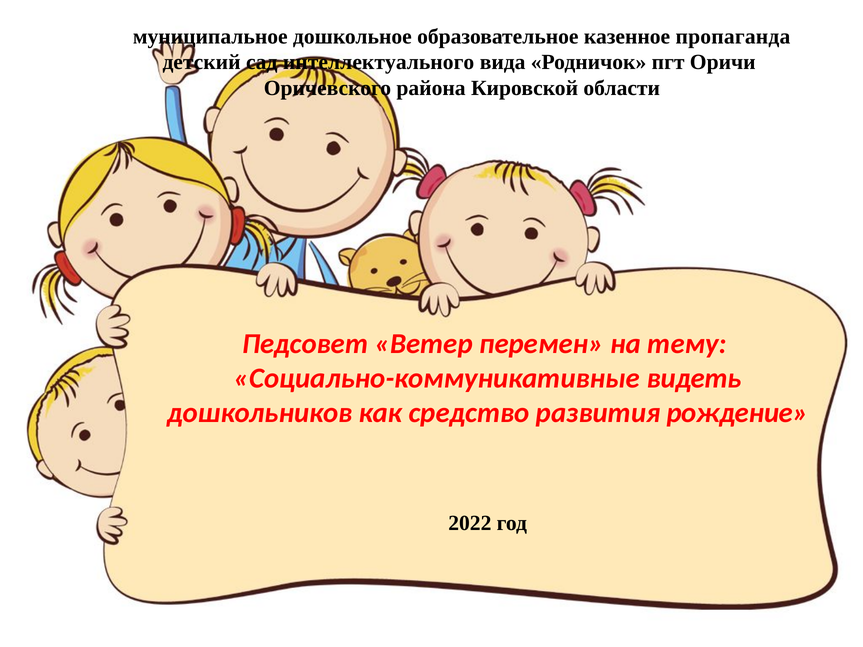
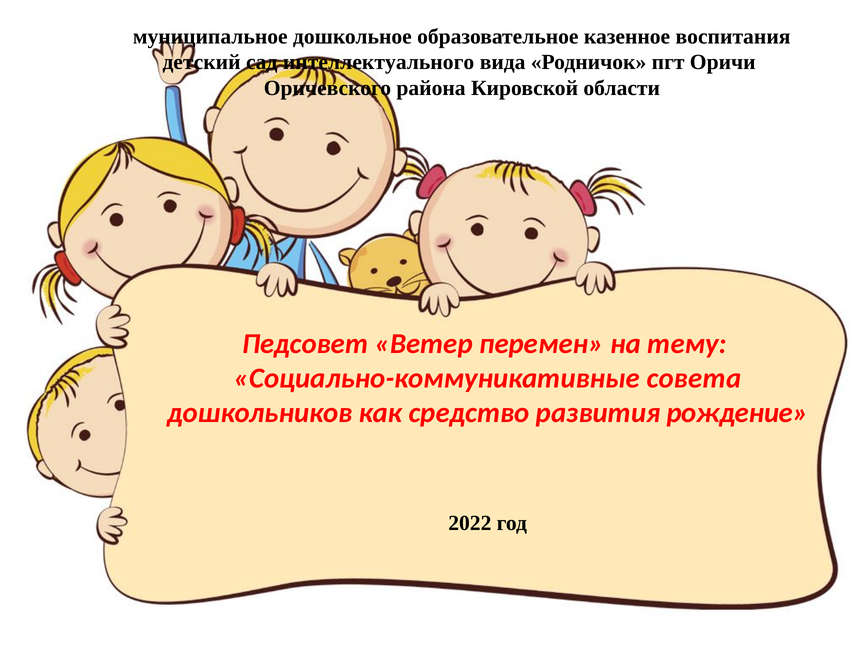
пропаганда: пропаганда -> воспитания (733, 36)
видеть: видеть -> совета (694, 379)
